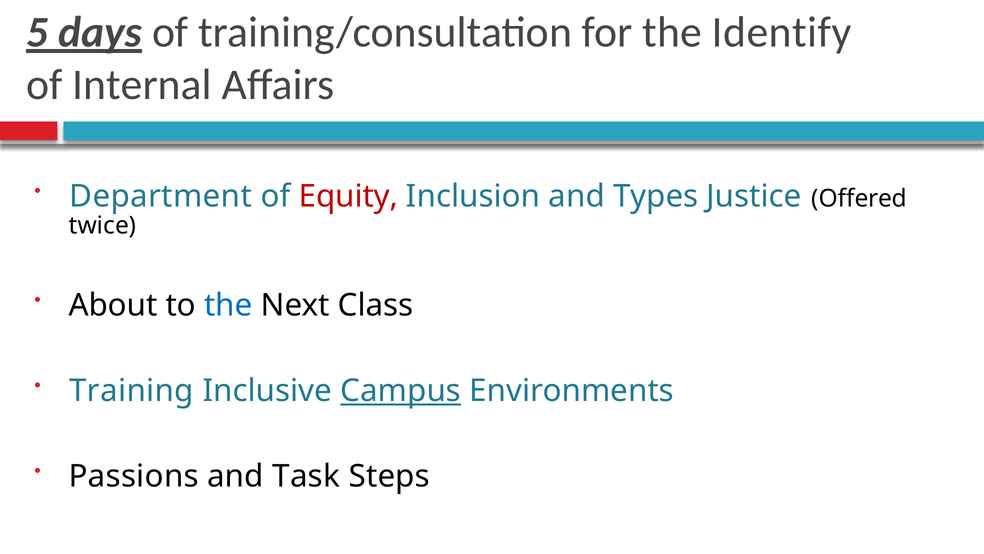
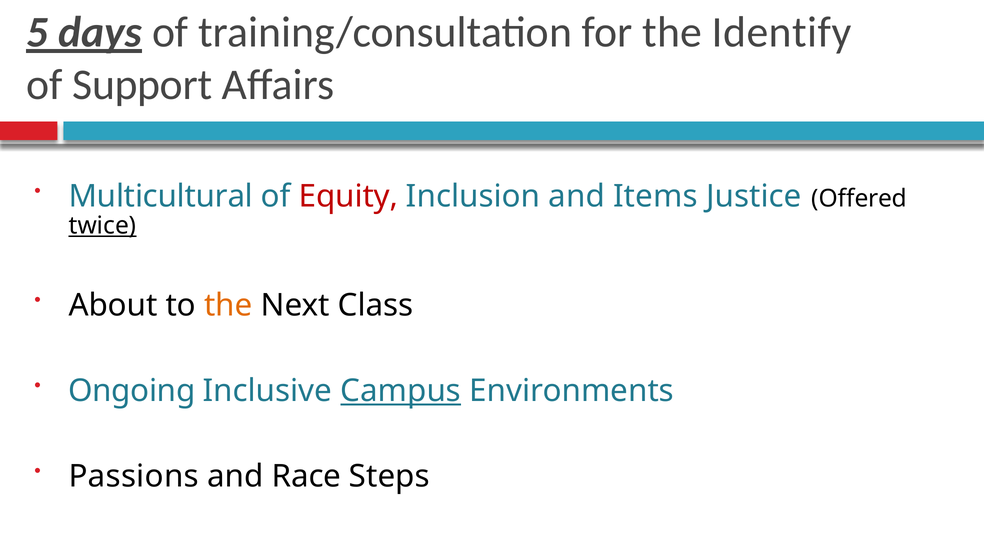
Internal: Internal -> Support (142, 85)
Department: Department -> Multicultural (161, 196)
Types: Types -> Items (656, 196)
twice underline: none -> present (103, 225)
the colour: blue -> orange (228, 305)
Training: Training -> Ongoing (132, 390)
Task: Task -> Race (306, 476)
